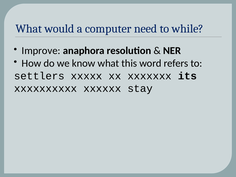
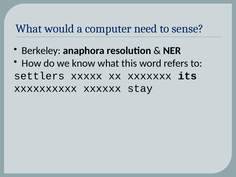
while: while -> sense (188, 29)
Improve: Improve -> Berkeley (41, 51)
